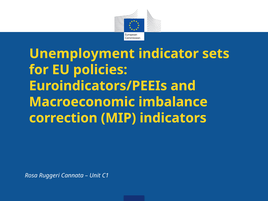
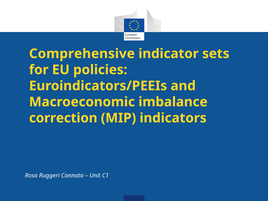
Unemployment: Unemployment -> Comprehensive (82, 54)
